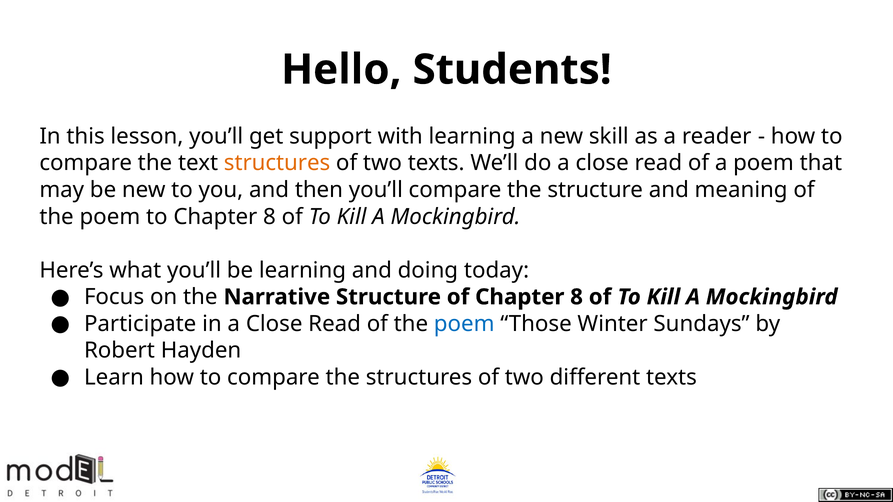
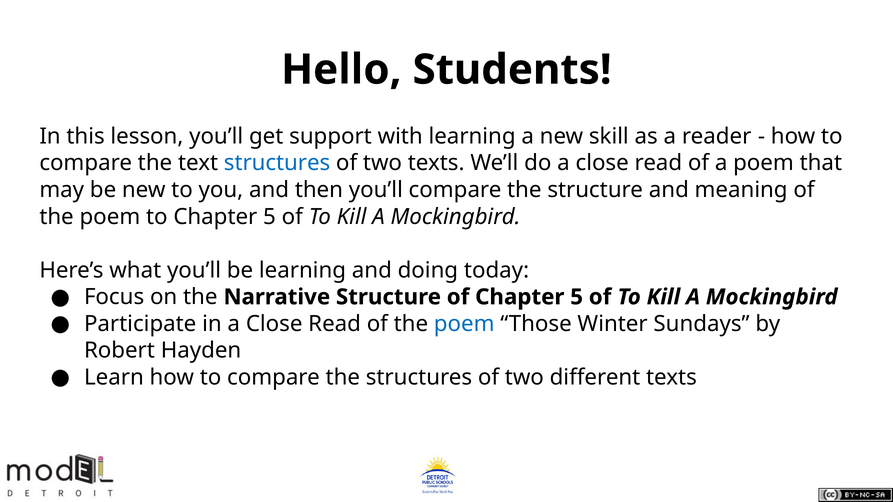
structures colour: orange -> blue (277, 163)
to Chapter 8: 8 -> 5 (269, 217)
of Chapter 8: 8 -> 5 (577, 297)
